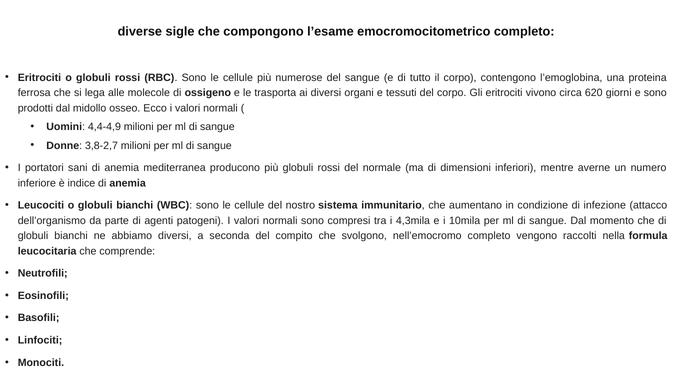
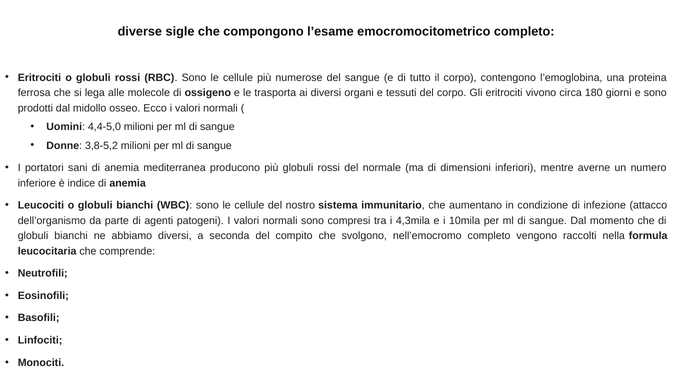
620: 620 -> 180 (594, 93)
4,4-4,9: 4,4-4,9 -> 4,4-5,0 (104, 127)
3,8-2,7: 3,8-2,7 -> 3,8-5,2 (101, 145)
